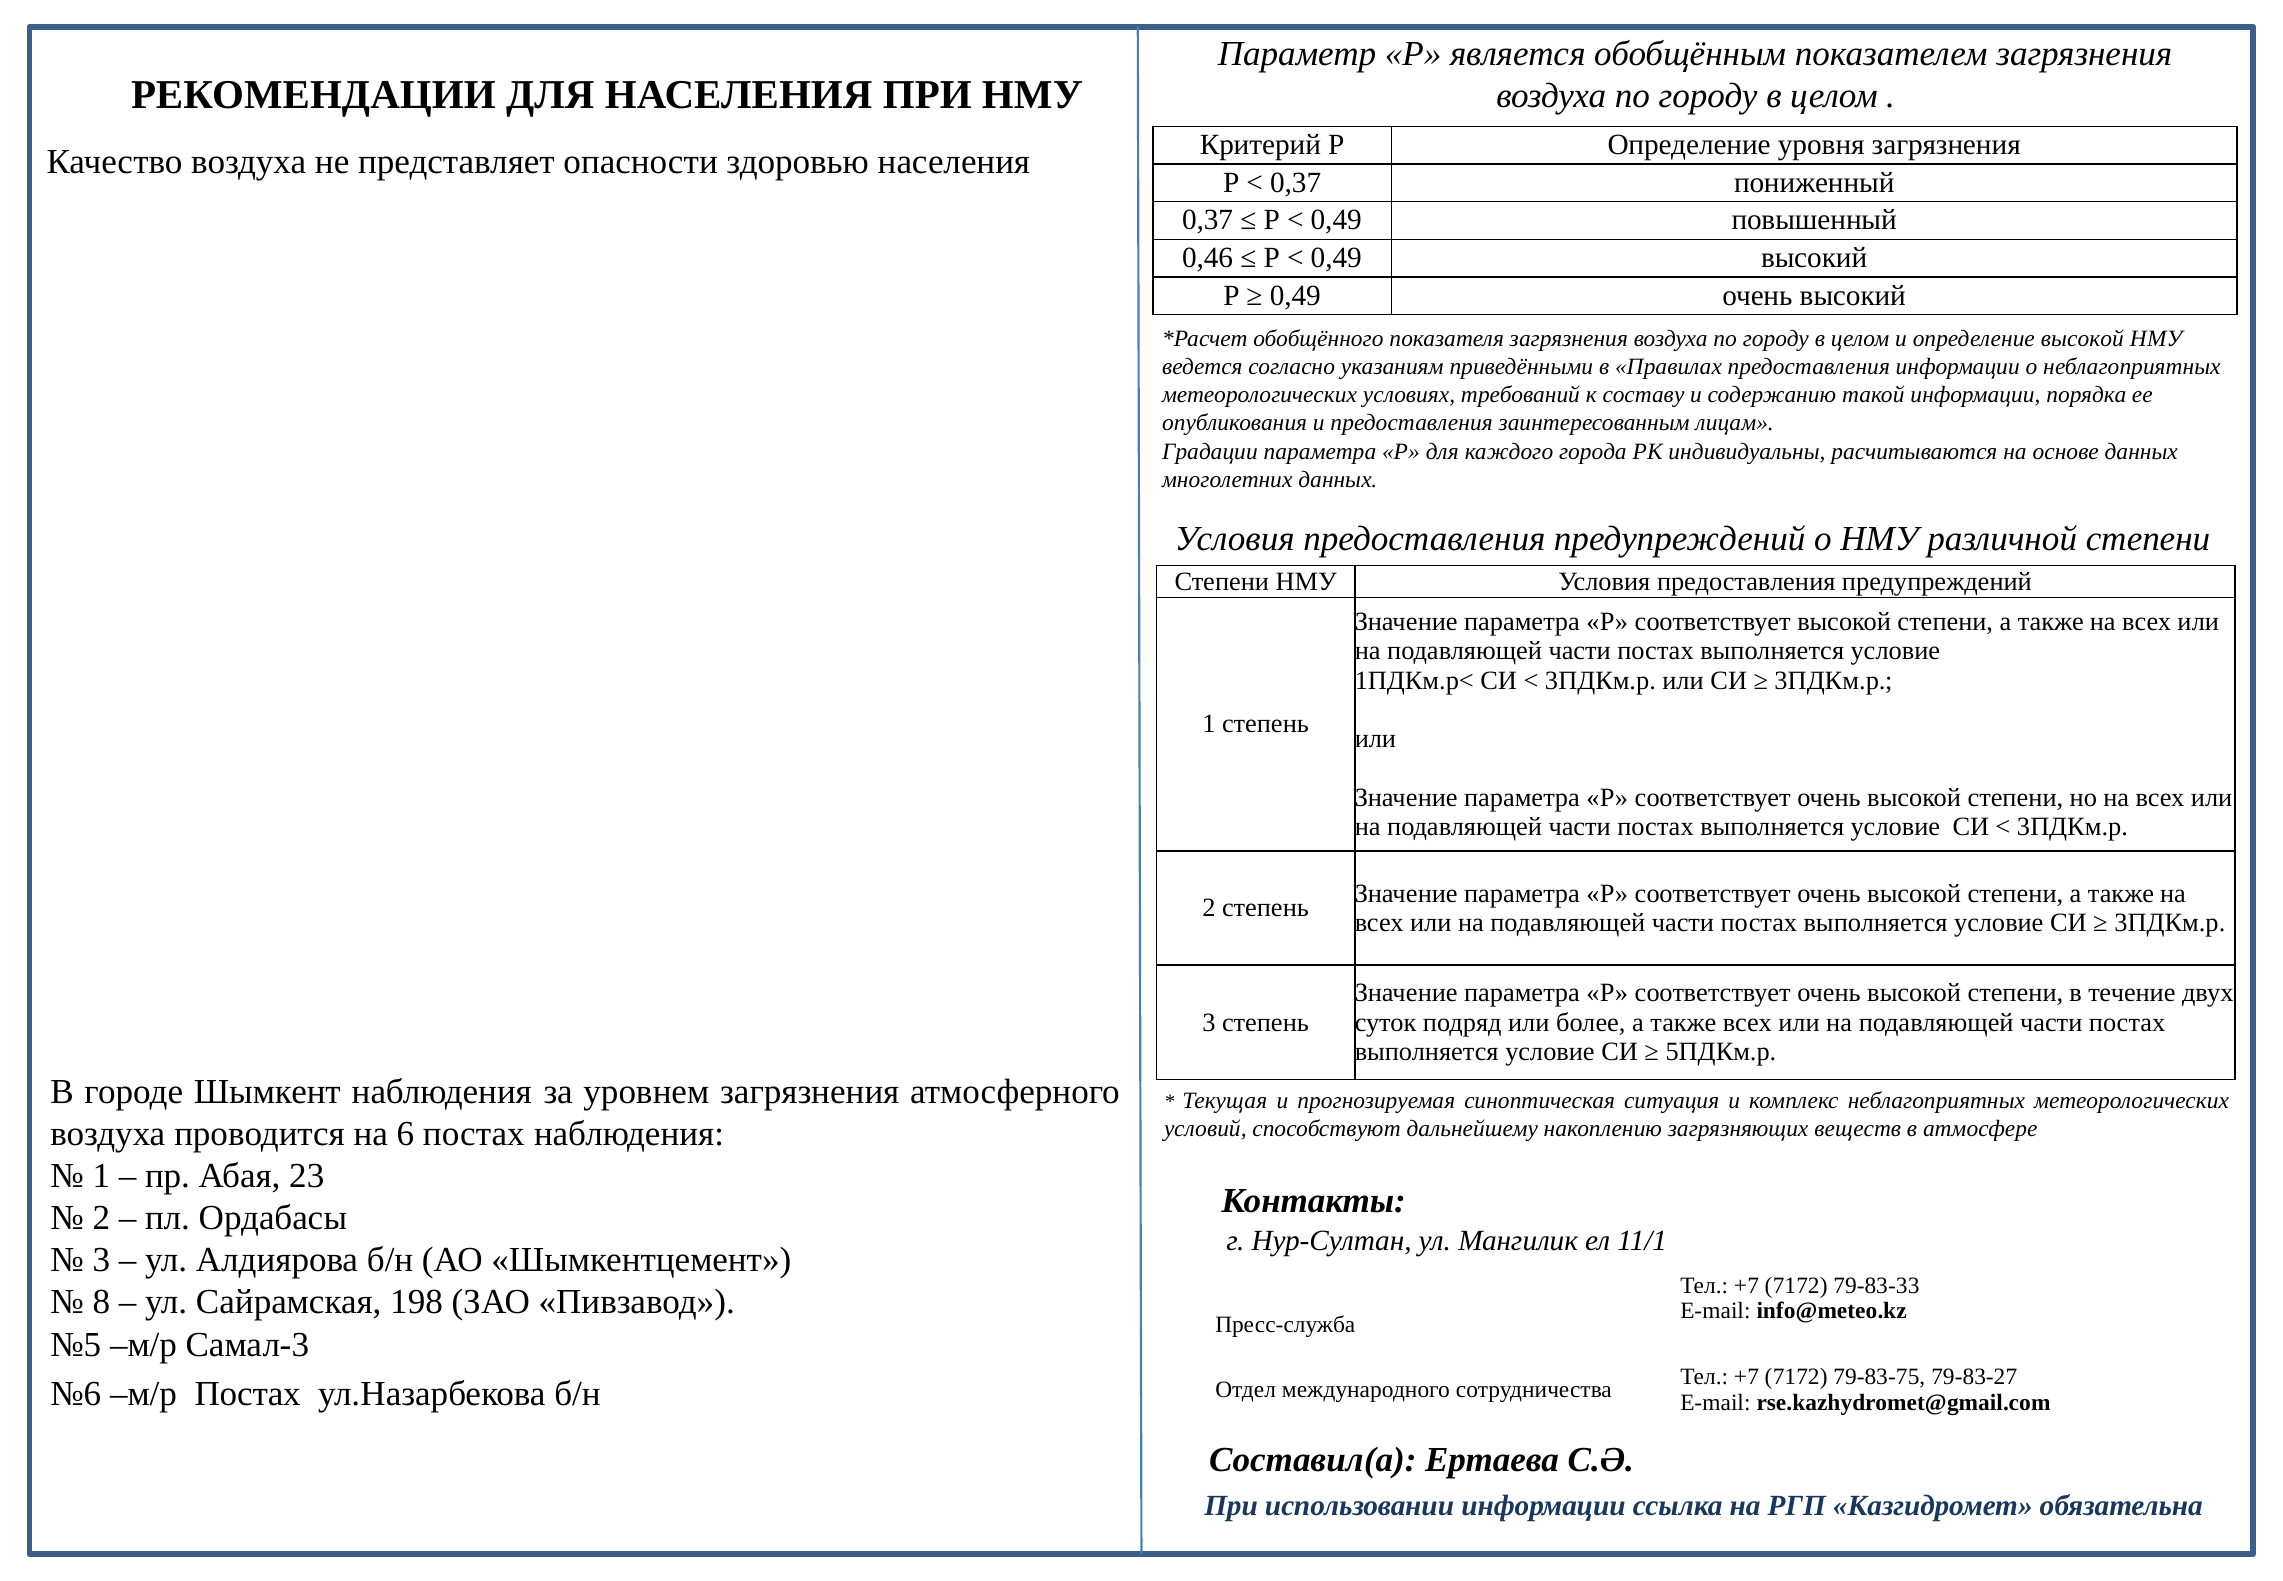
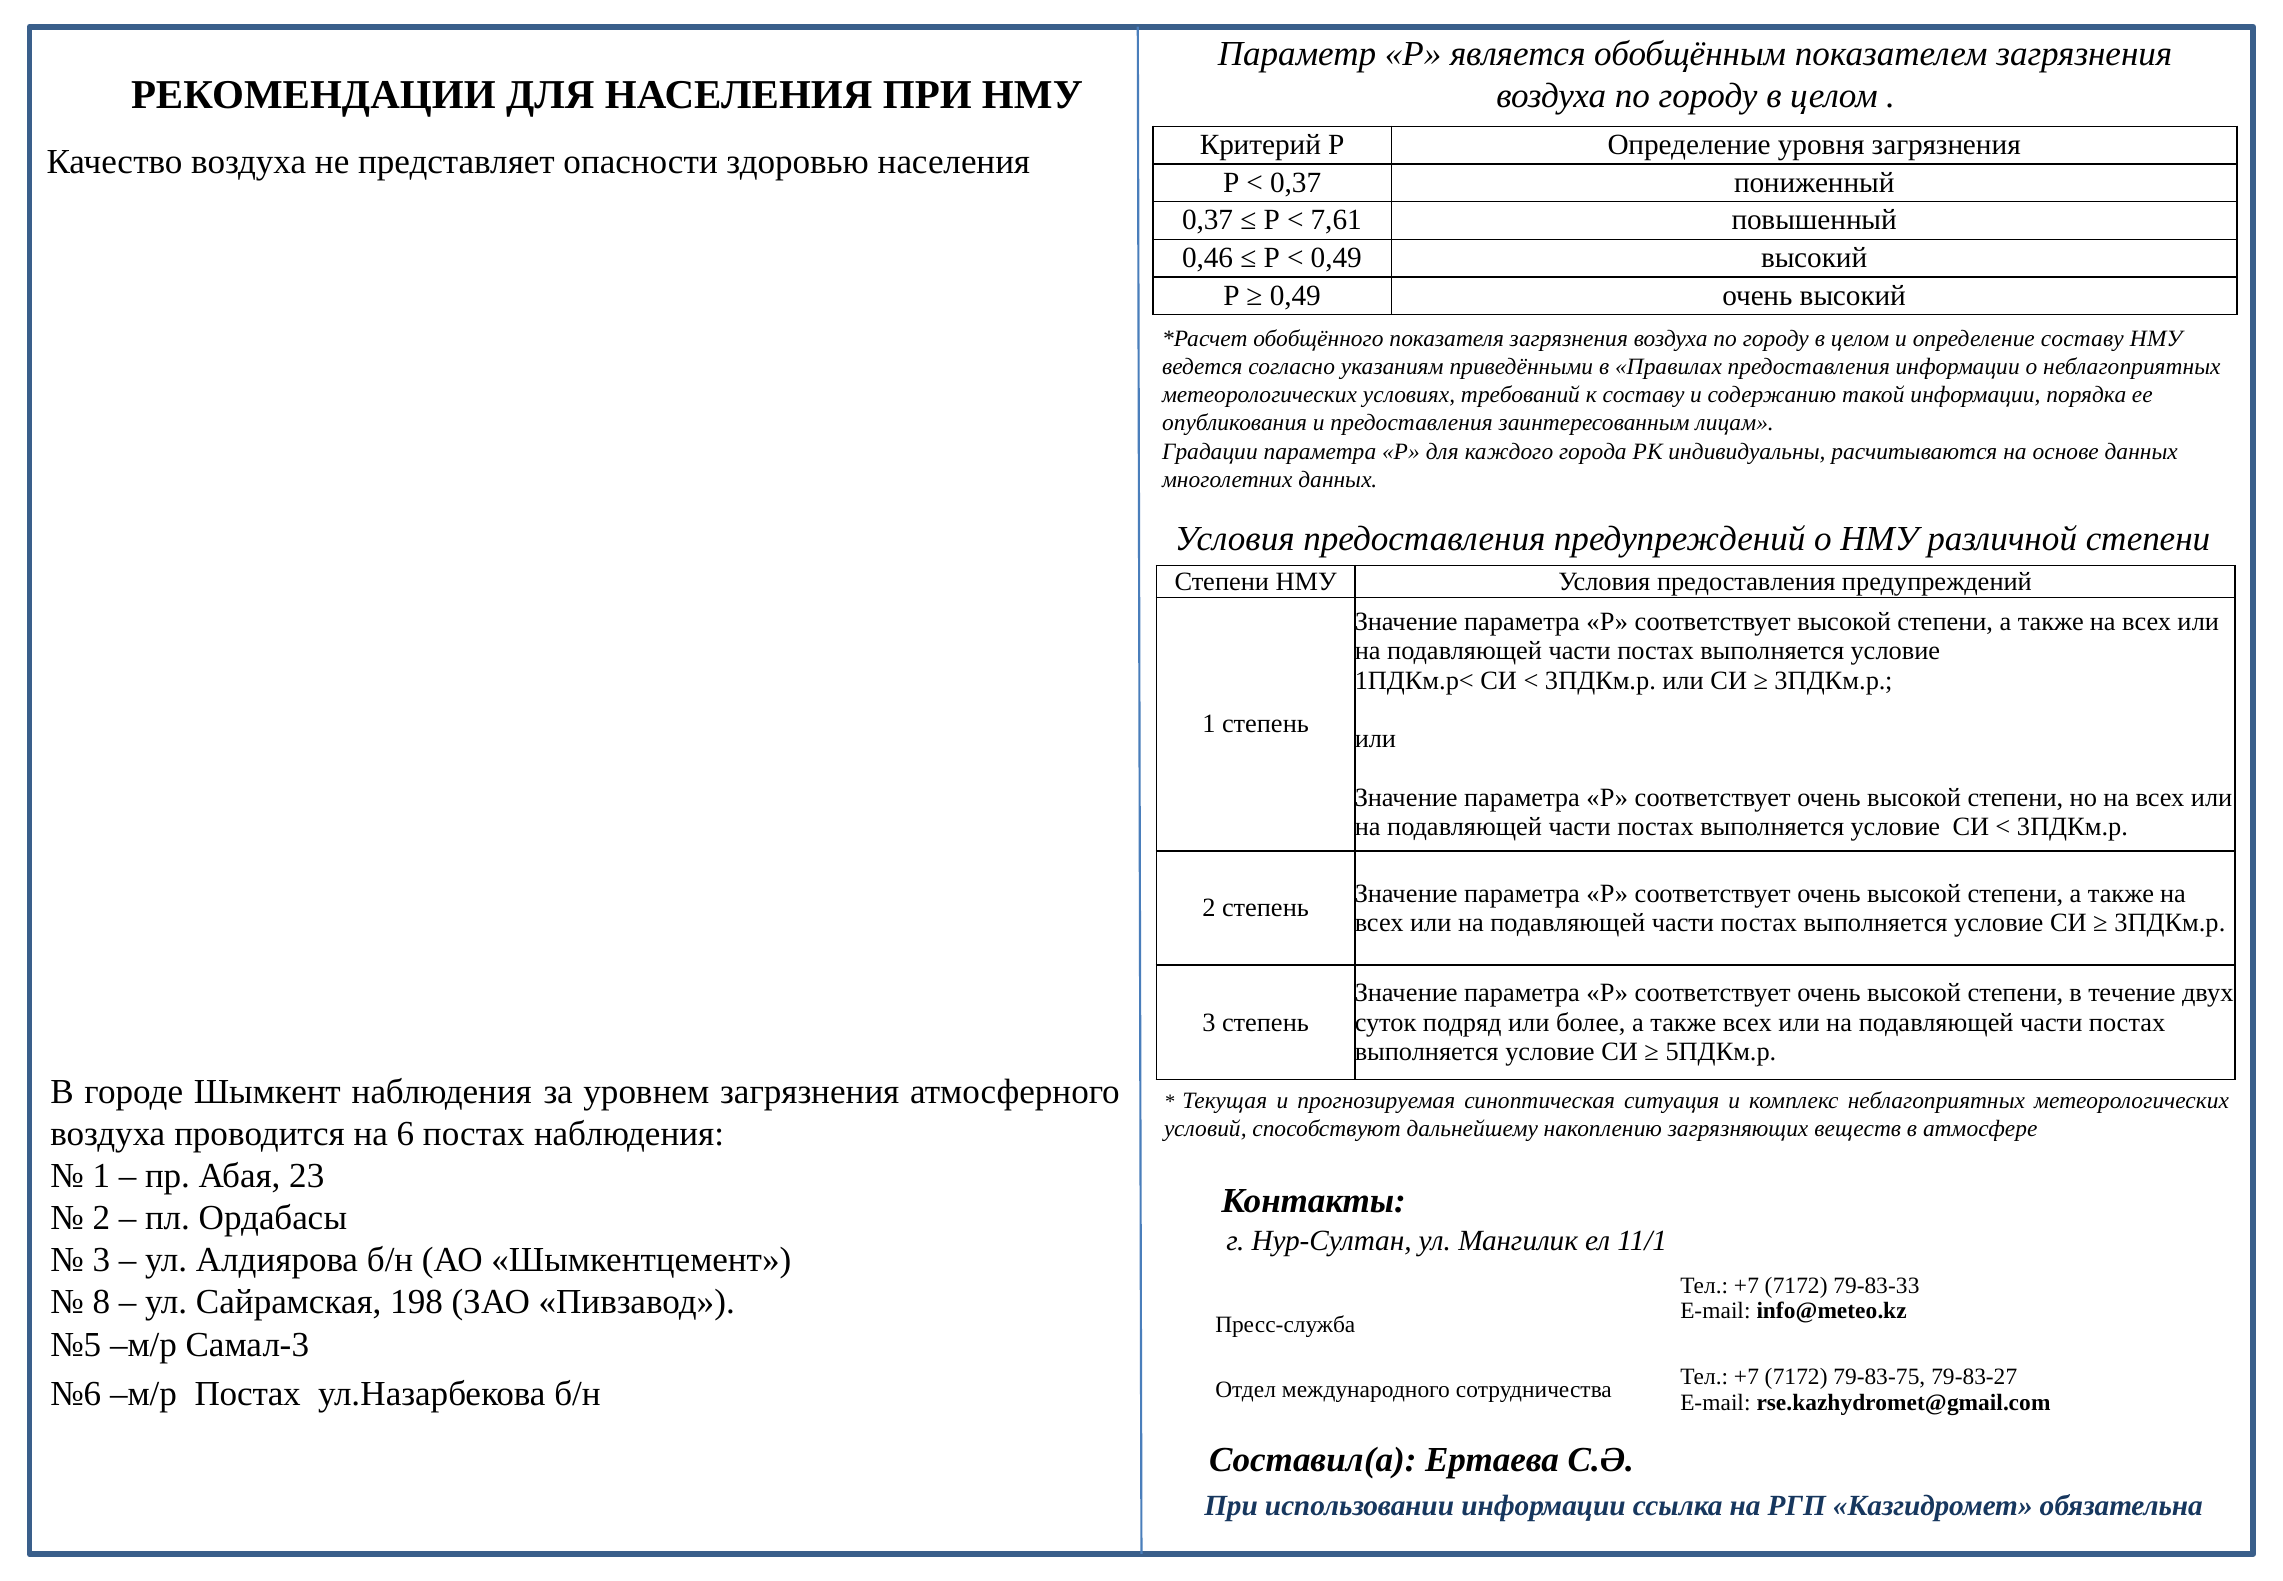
0,49: 0,49 -> 7,61 (1336, 220)
определение высокой: высокой -> составу (2082, 339)
